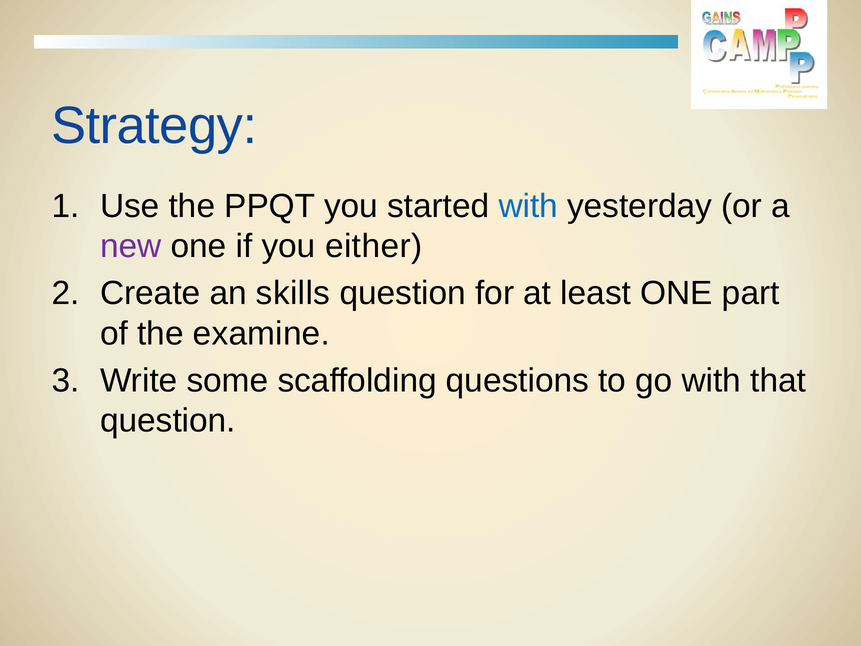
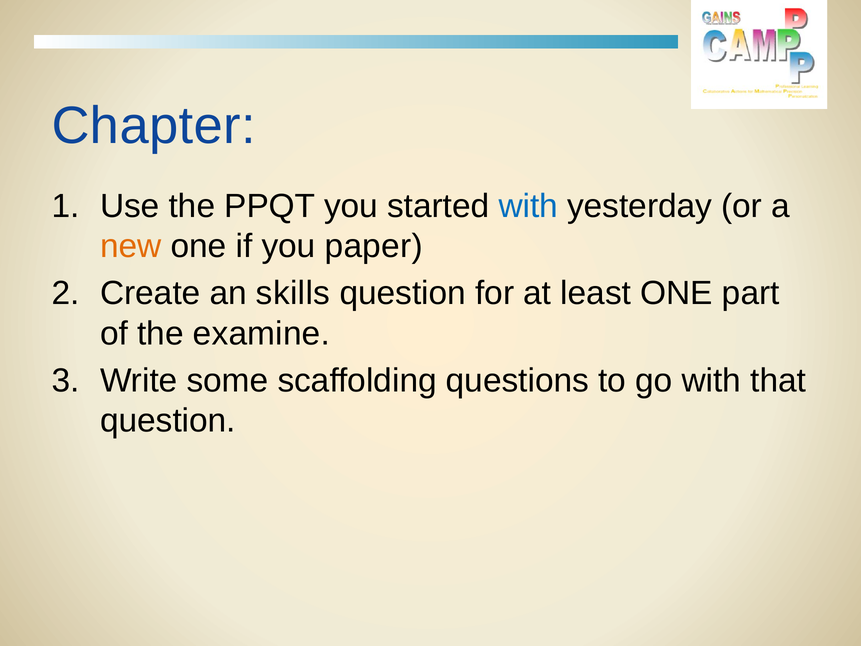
Strategy: Strategy -> Chapter (154, 126)
new colour: purple -> orange (131, 246)
either: either -> paper (374, 246)
